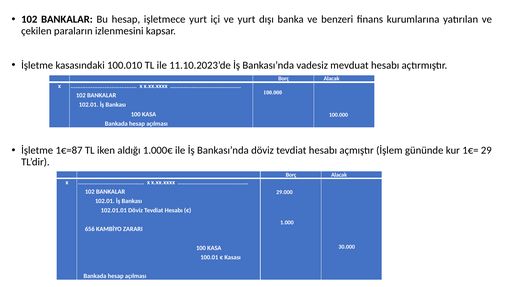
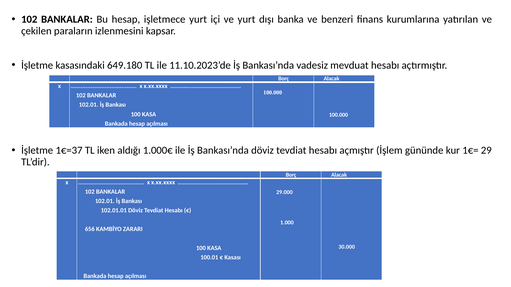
100.010: 100.010 -> 649.180 (125, 65)
1€=87: 1€=87 -> 1€=37 (69, 151)
